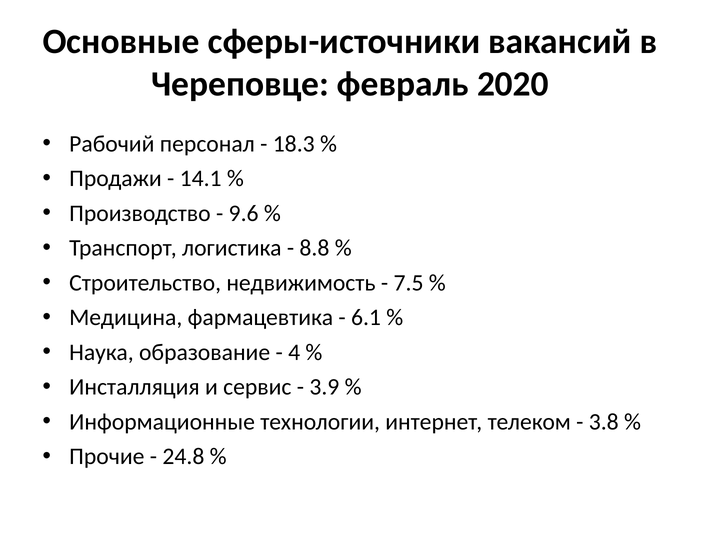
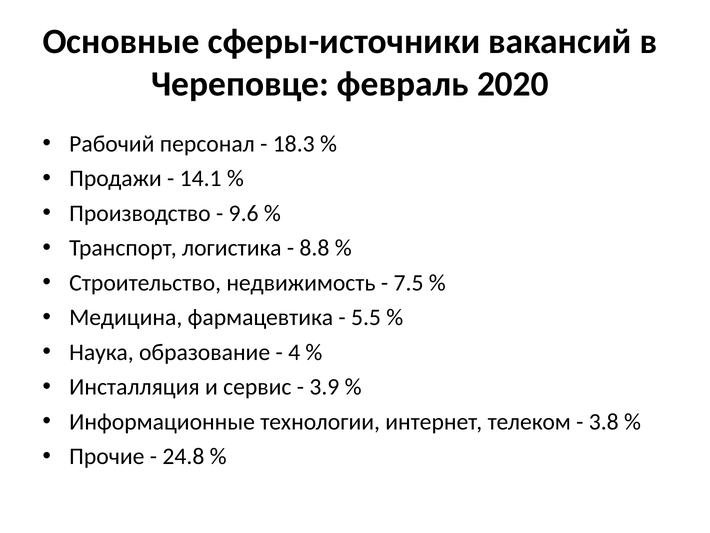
6.1: 6.1 -> 5.5 (366, 317)
